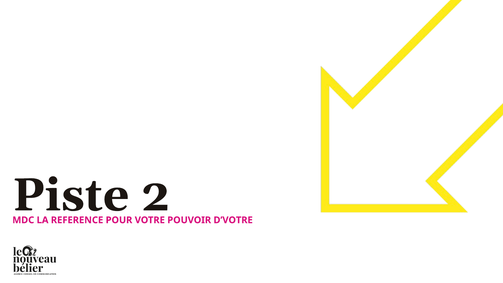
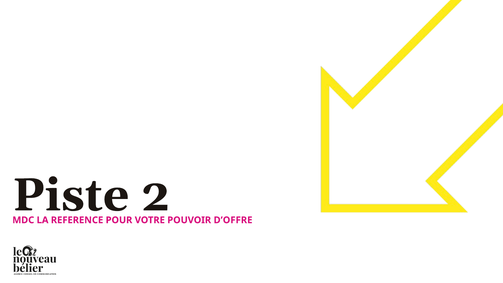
D’VOTRE: D’VOTRE -> D’OFFRE (233, 220)
